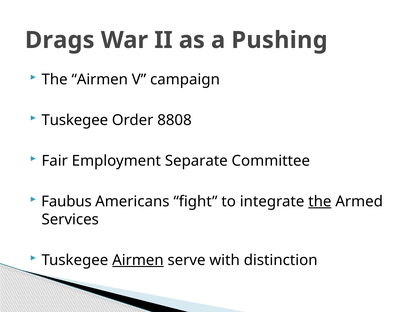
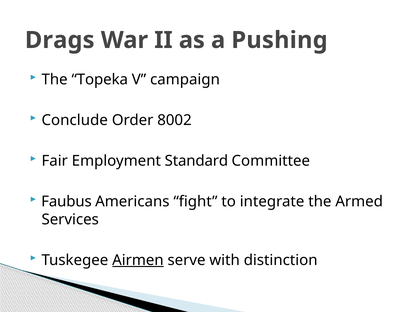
The Airmen: Airmen -> Topeka (100, 80)
Tuskegee: Tuskegee -> Conclude (75, 120)
8808: 8808 -> 8002 (174, 120)
Separate: Separate -> Standard (196, 161)
the underline: present -> none (320, 201)
